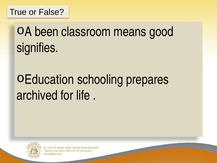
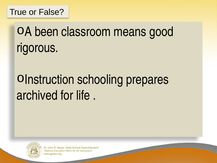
signifies: signifies -> rigorous (37, 48)
Education: Education -> Instruction (49, 79)
